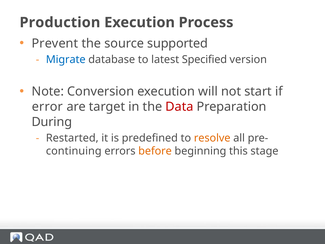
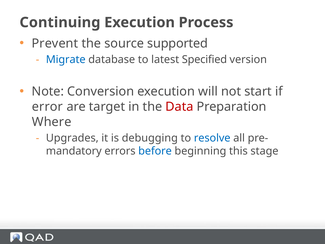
Production: Production -> Continuing (60, 22)
During: During -> Where (52, 122)
Restarted: Restarted -> Upgrades (72, 138)
predefined: predefined -> debugging (150, 138)
resolve colour: orange -> blue (212, 138)
continuing: continuing -> mandatory (74, 151)
before colour: orange -> blue (155, 151)
